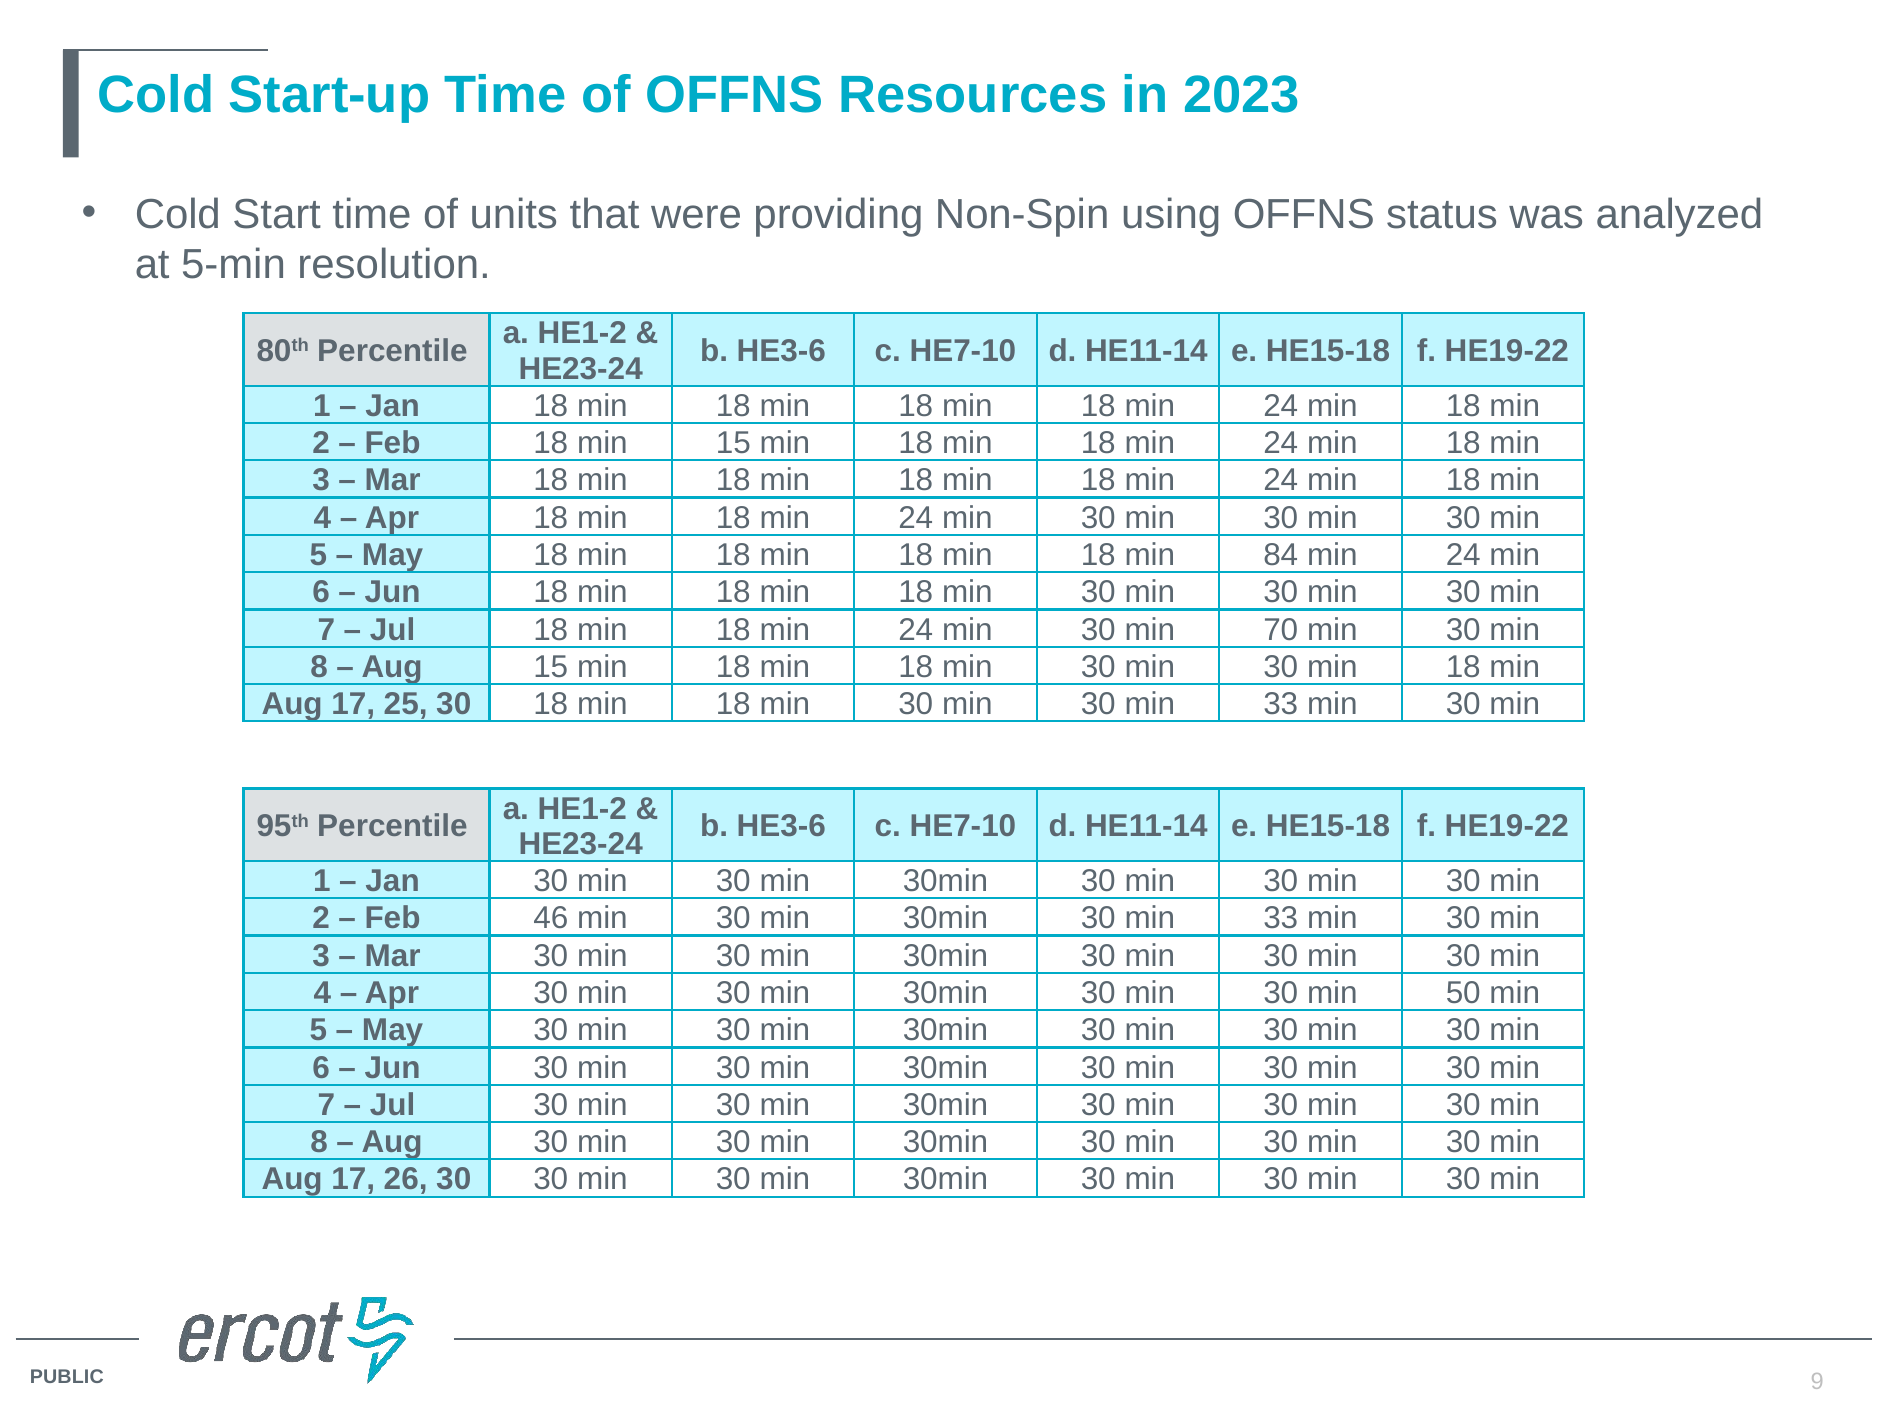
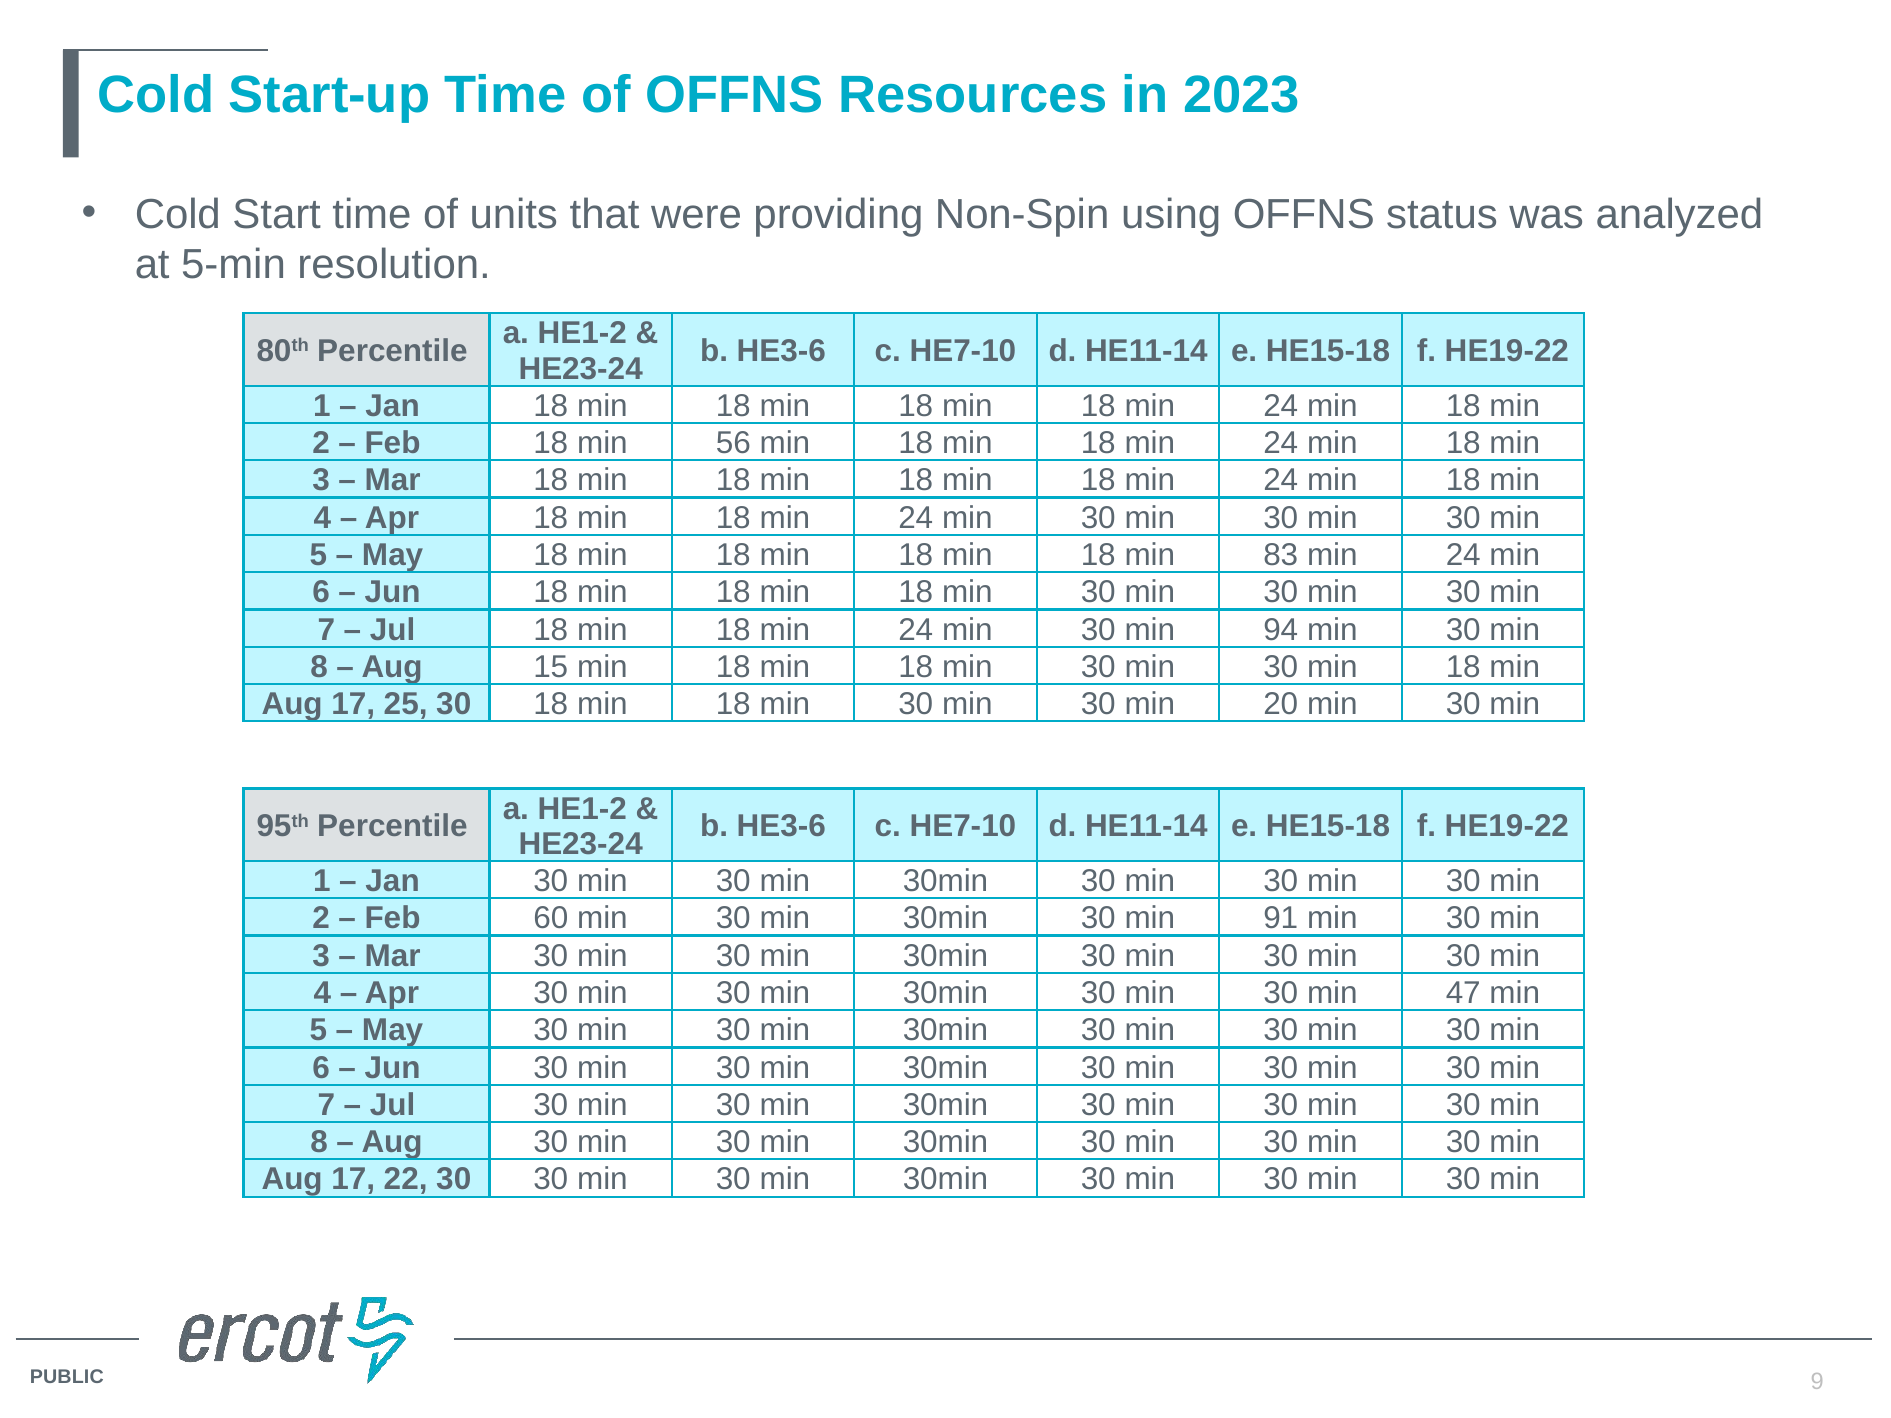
min 15: 15 -> 56 (733, 443)
84: 84 -> 83 (1281, 555)
70: 70 -> 94 (1281, 630)
min 30 min 33: 33 -> 20 (1281, 704)
46: 46 -> 60 (551, 919)
30min 30 min 33: 33 -> 91 (1281, 919)
50: 50 -> 47 (1463, 993)
26: 26 -> 22 (406, 1180)
